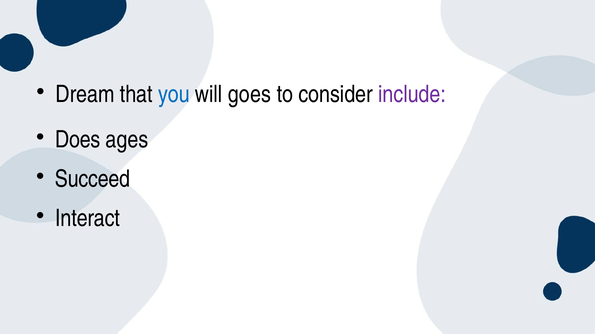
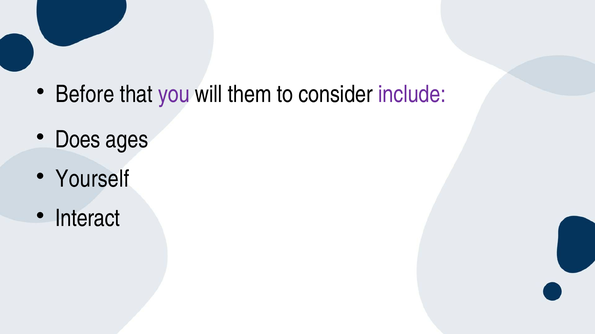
Dream: Dream -> Before (85, 94)
you colour: blue -> purple (174, 94)
goes: goes -> them (250, 94)
Succeed: Succeed -> Yourself (92, 179)
